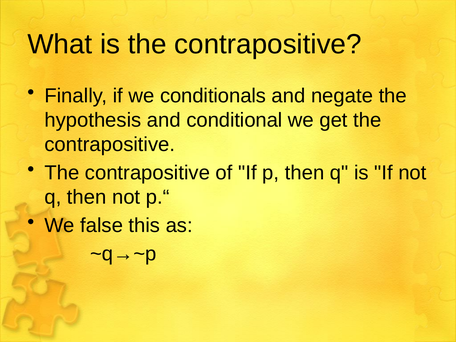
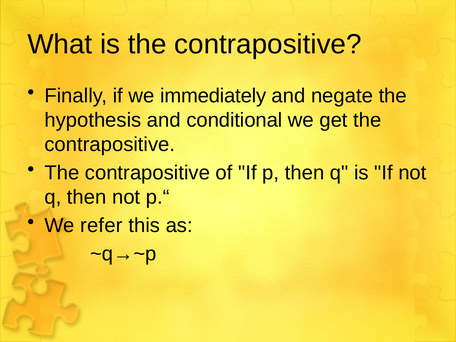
conditionals: conditionals -> immediately (213, 96)
false: false -> refer (101, 225)
